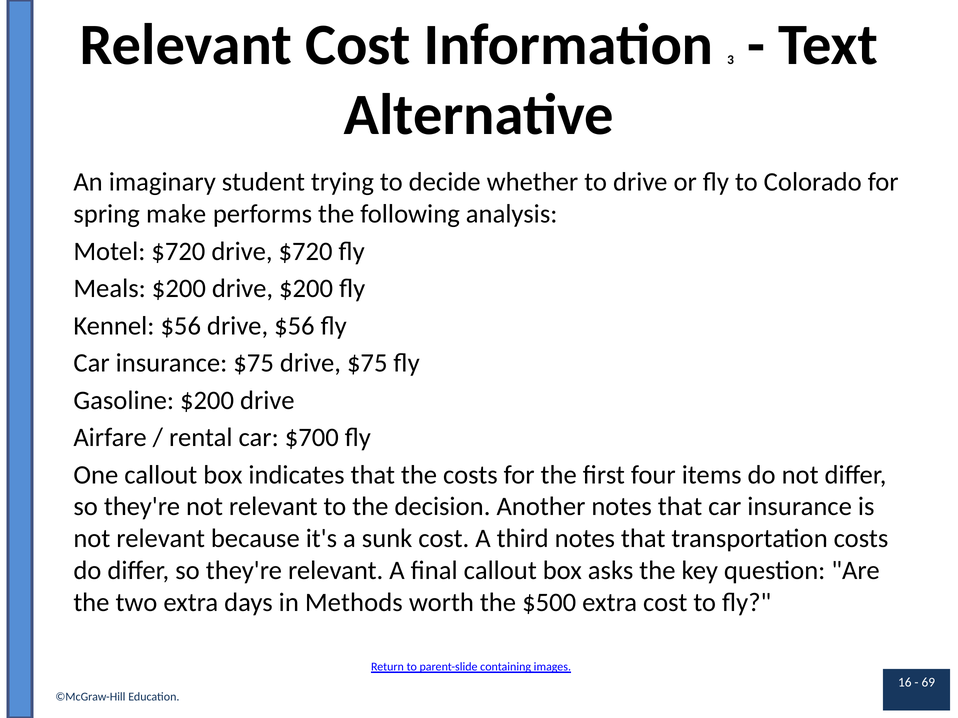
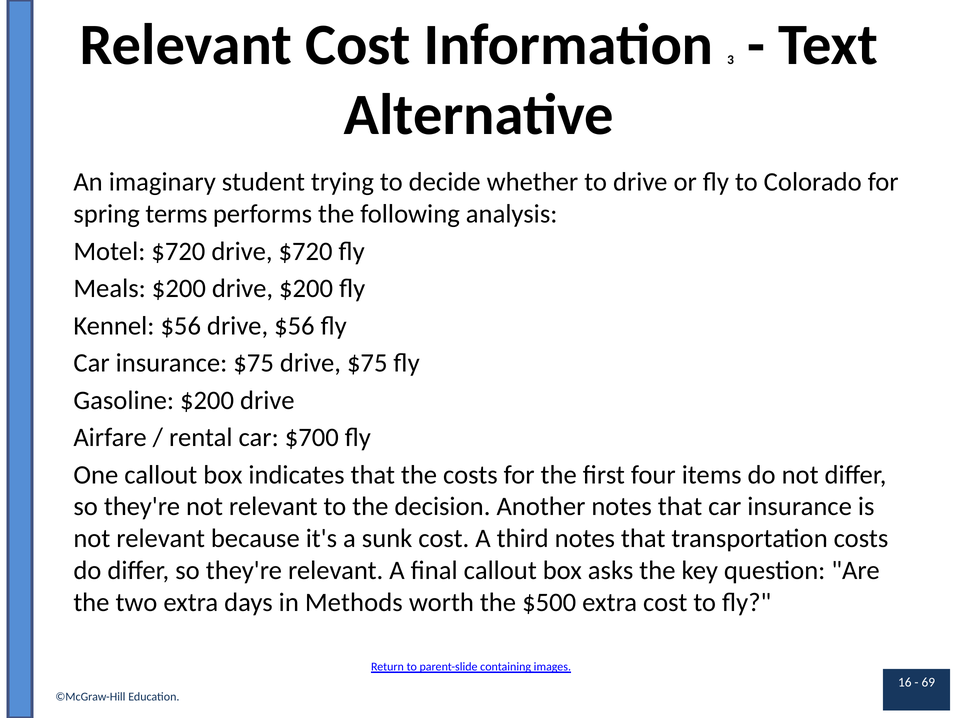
make: make -> terms (176, 214)
